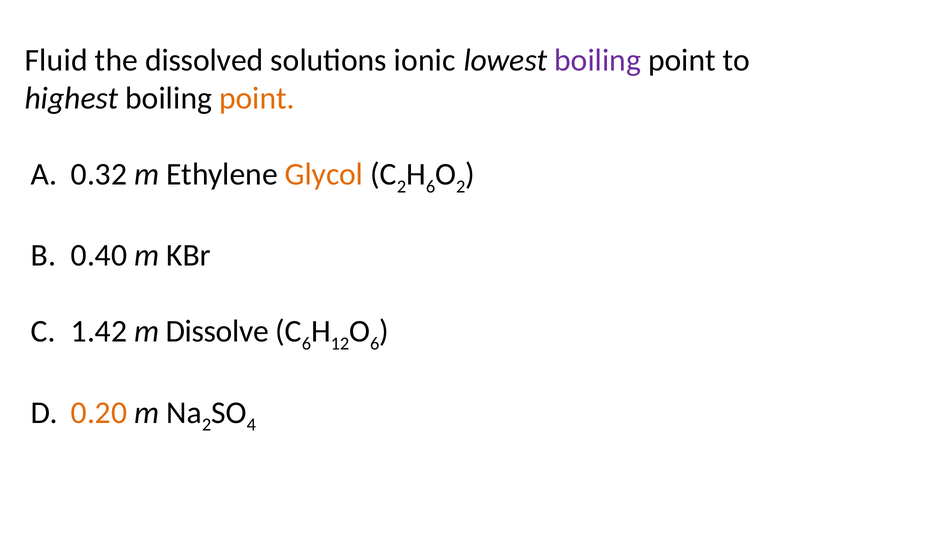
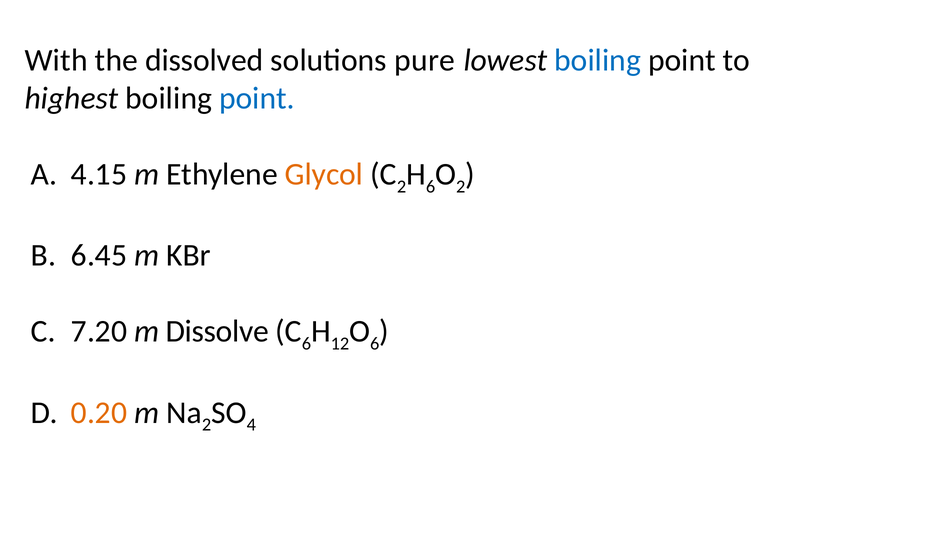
Fluid: Fluid -> With (56, 60)
ionic: ionic -> pure (425, 60)
boiling colour: purple -> blue (598, 60)
point colour: orange -> blue (257, 98)
0.32: 0.32 -> 4.15 (99, 174)
0.40: 0.40 -> 6.45 (99, 255)
1.42: 1.42 -> 7.20 (99, 331)
